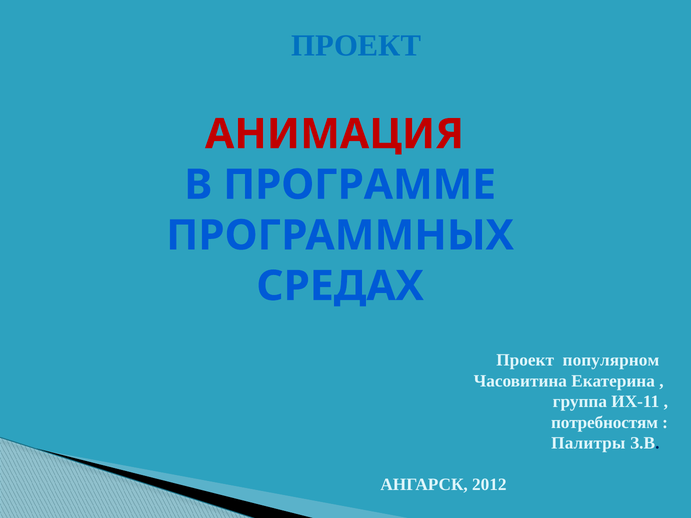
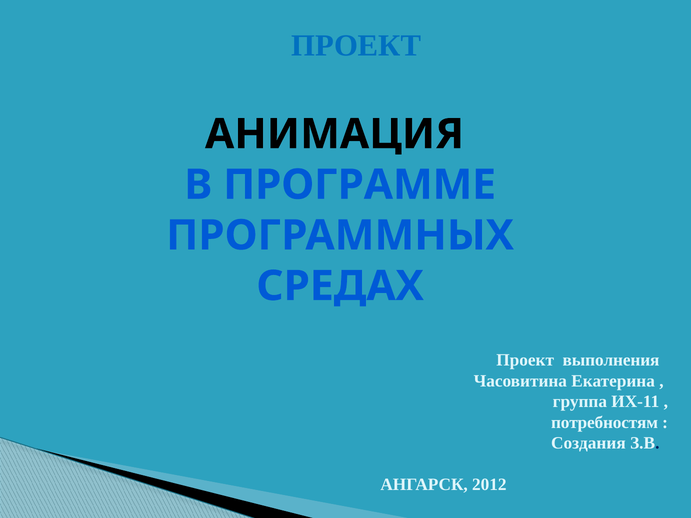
АНИМАЦИЯ colour: red -> black (335, 134)
популярном: популярном -> выполнения (611, 360)
Палитры: Палитры -> Создания (588, 443)
